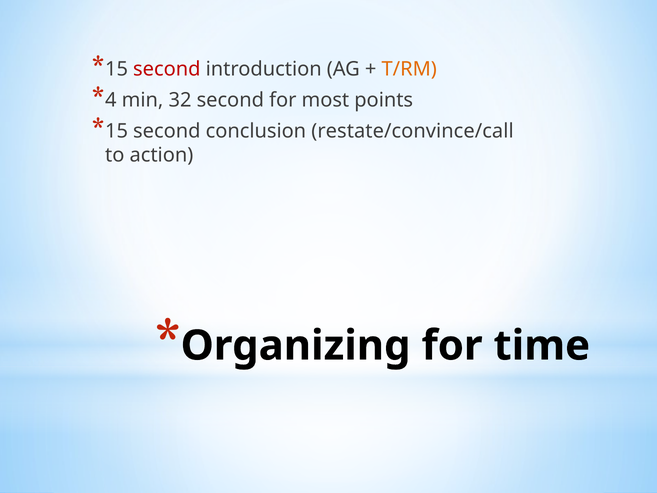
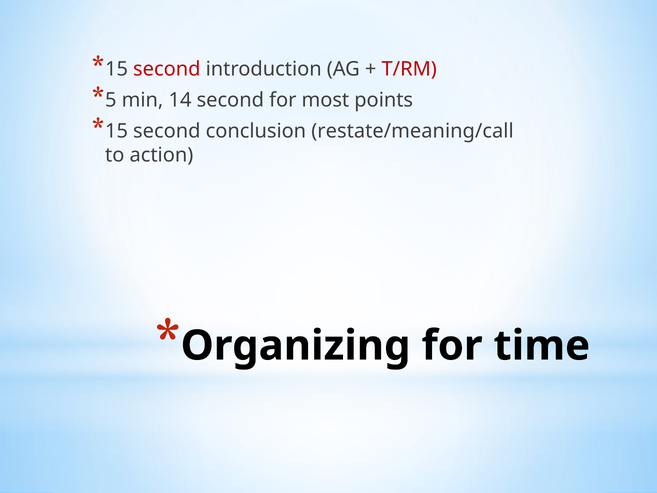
T/RM colour: orange -> red (409, 69)
4: 4 -> 5 (111, 100)
32: 32 -> 14 (180, 100)
restate/convince/call: restate/convince/call -> restate/meaning/call (413, 131)
